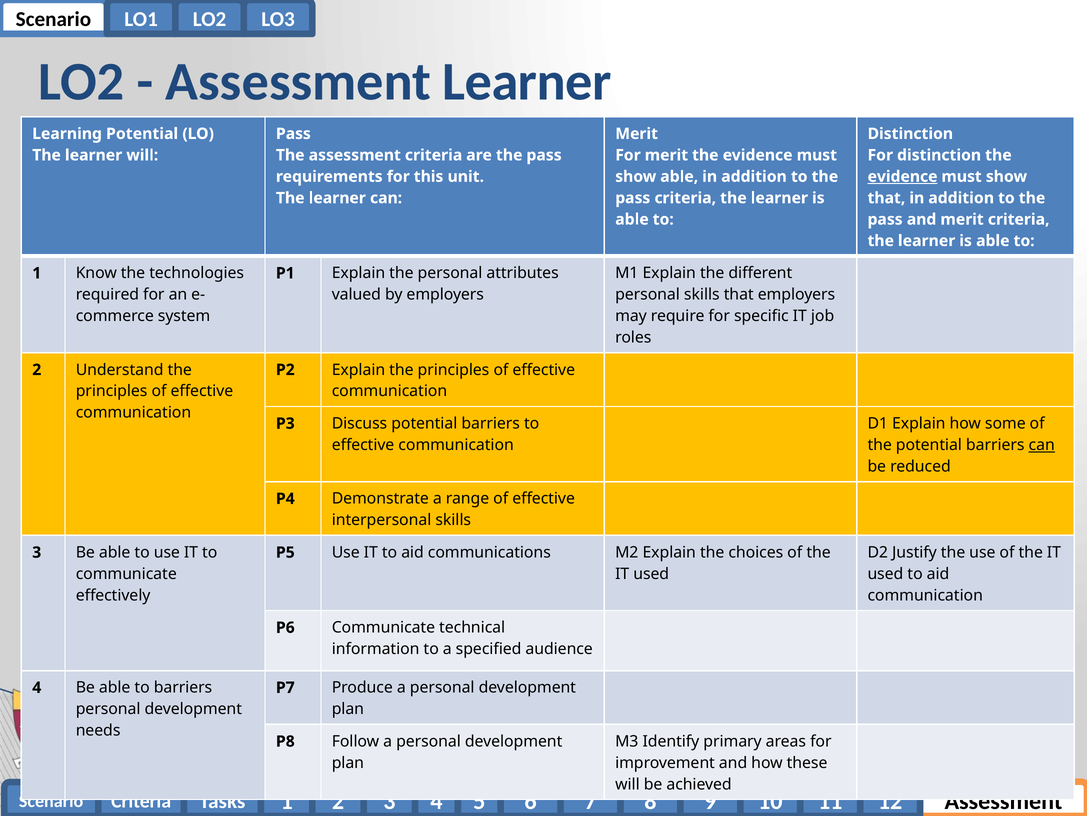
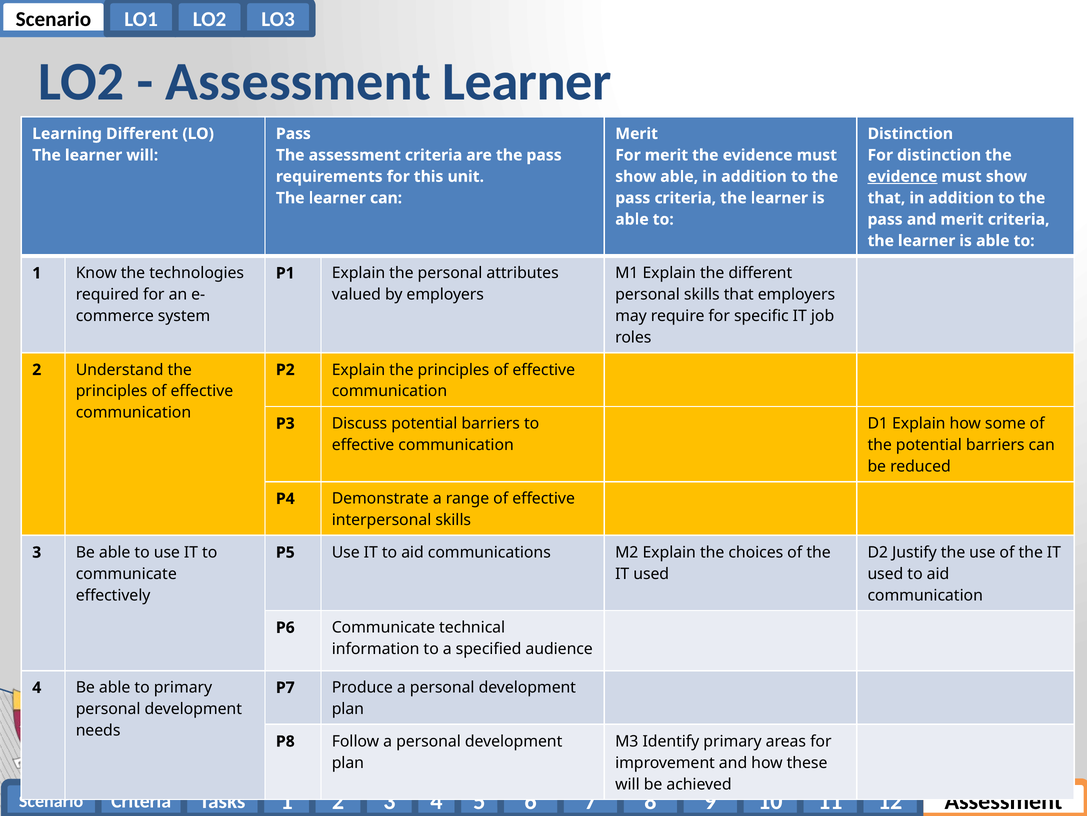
Learning Potential: Potential -> Different (142, 134)
can underline: present -> none (1042, 445)
to barriers: barriers -> primary (183, 687)
